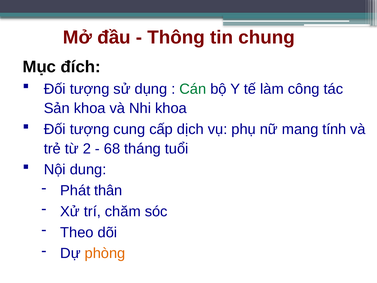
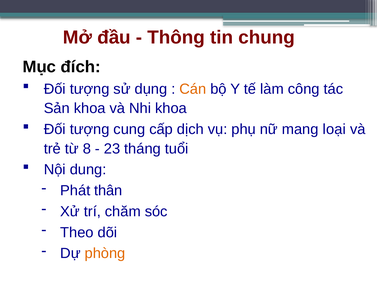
Cán colour: green -> orange (193, 89)
tính: tính -> loại (334, 129)
2: 2 -> 8 (87, 149)
68: 68 -> 23 (112, 149)
